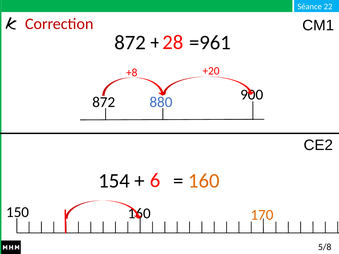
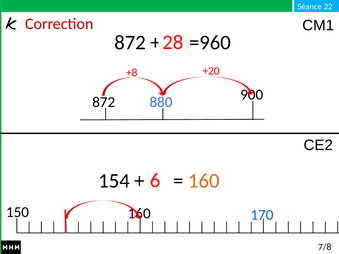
=961: =961 -> =960 (210, 43)
170 colour: orange -> blue (262, 215)
5/8: 5/8 -> 7/8 (325, 247)
